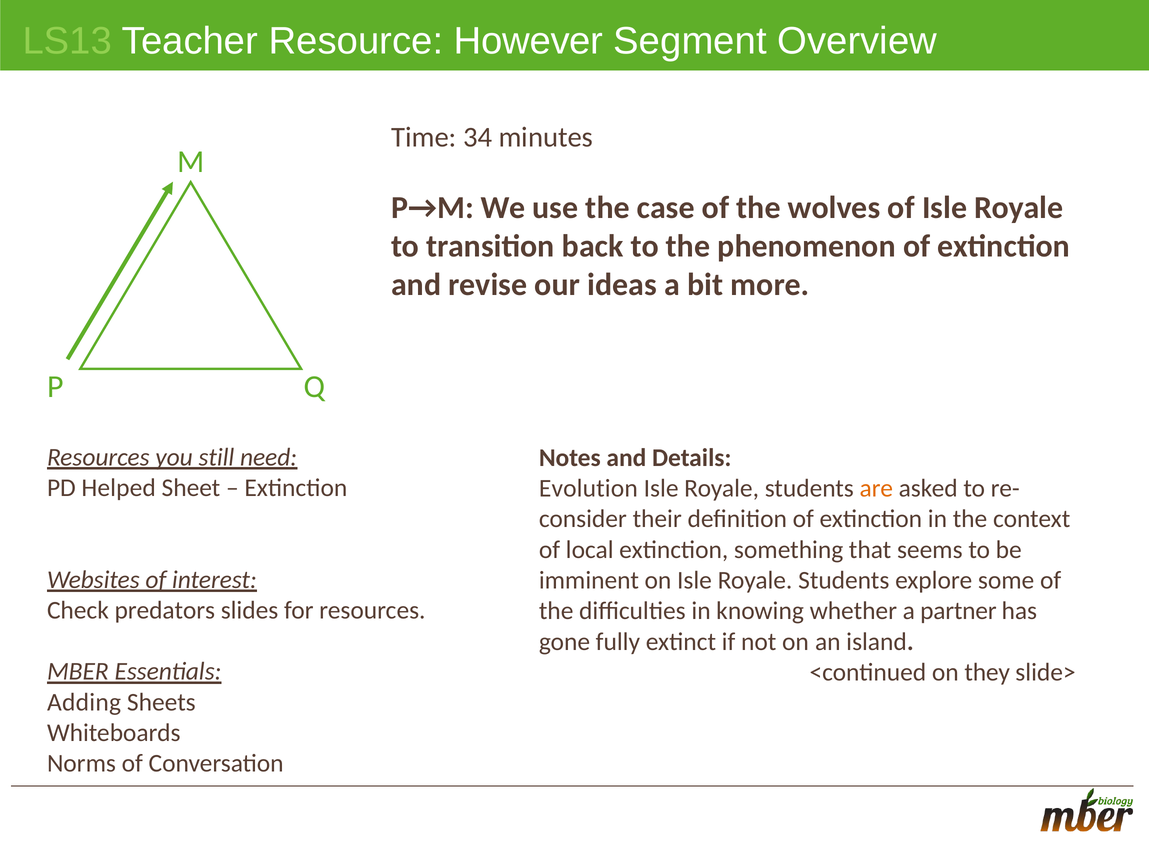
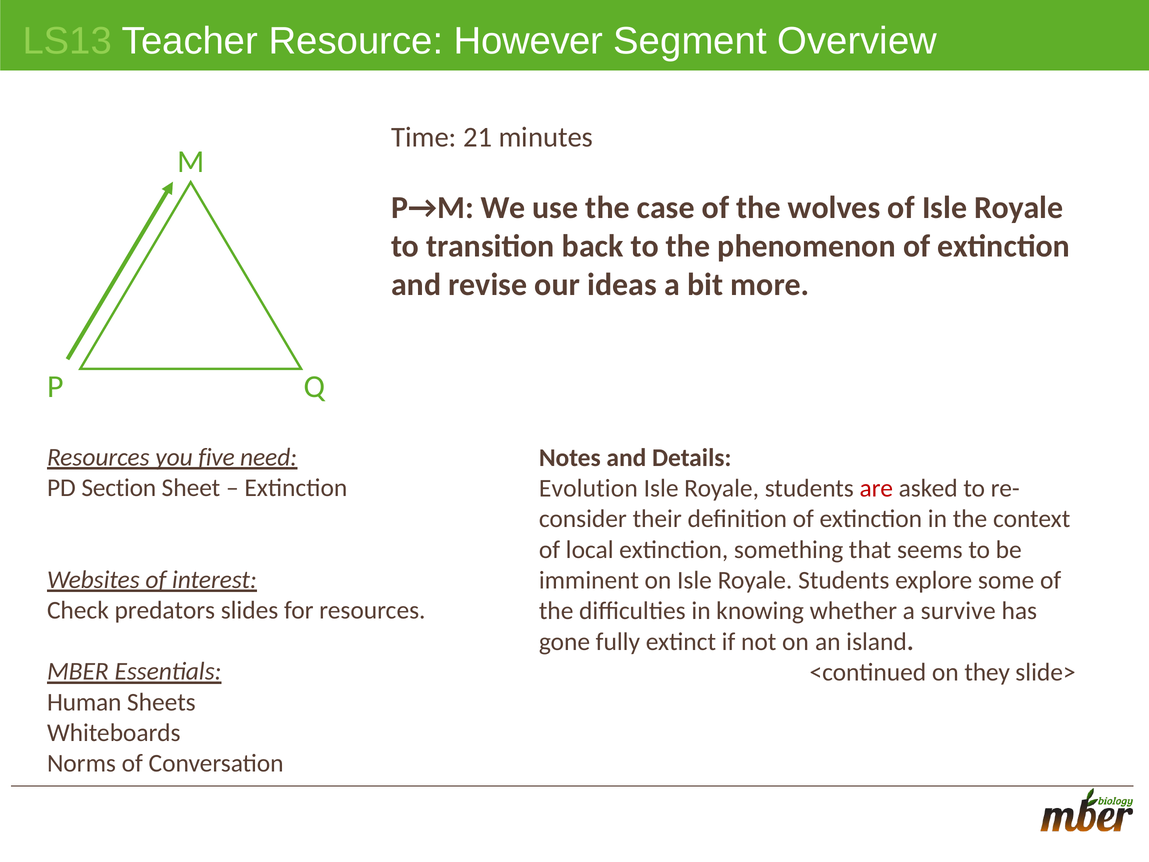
34: 34 -> 21 (478, 137)
still: still -> five (217, 457)
Helped: Helped -> Section (119, 488)
are colour: orange -> red (876, 488)
partner: partner -> survive (958, 611)
Adding: Adding -> Human (84, 702)
